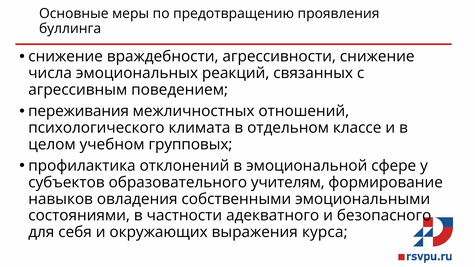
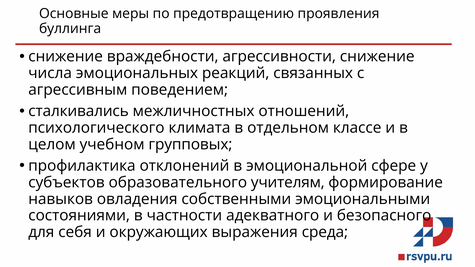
переживания: переживания -> сталкивались (79, 111)
курса: курса -> среда (325, 232)
